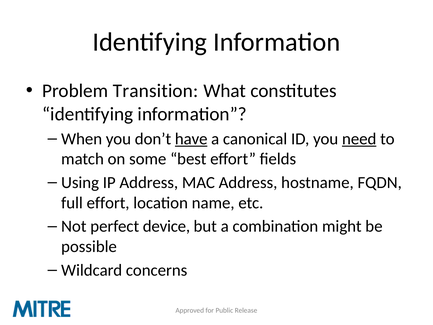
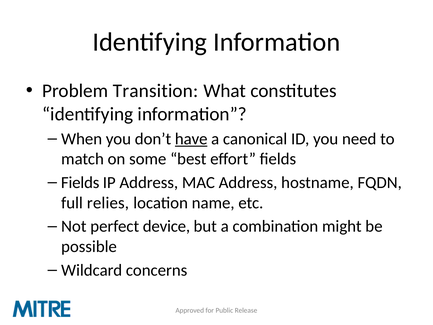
need underline: present -> none (359, 139)
Using: Using -> Fields (80, 183)
full effort: effort -> relies (108, 203)
